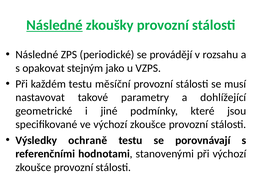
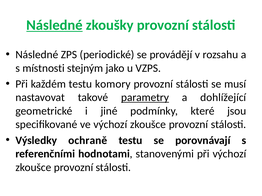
opakovat: opakovat -> místnosti (44, 68)
měsíční: měsíční -> komory (113, 84)
parametry underline: none -> present (145, 98)
